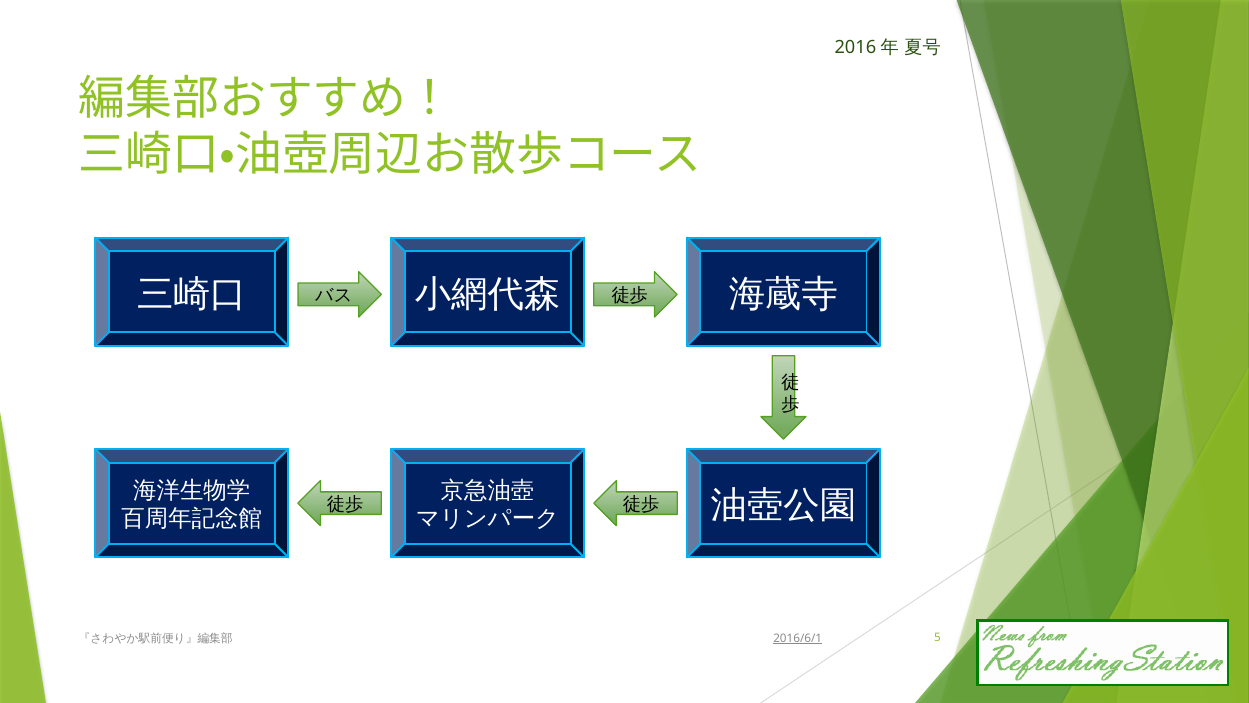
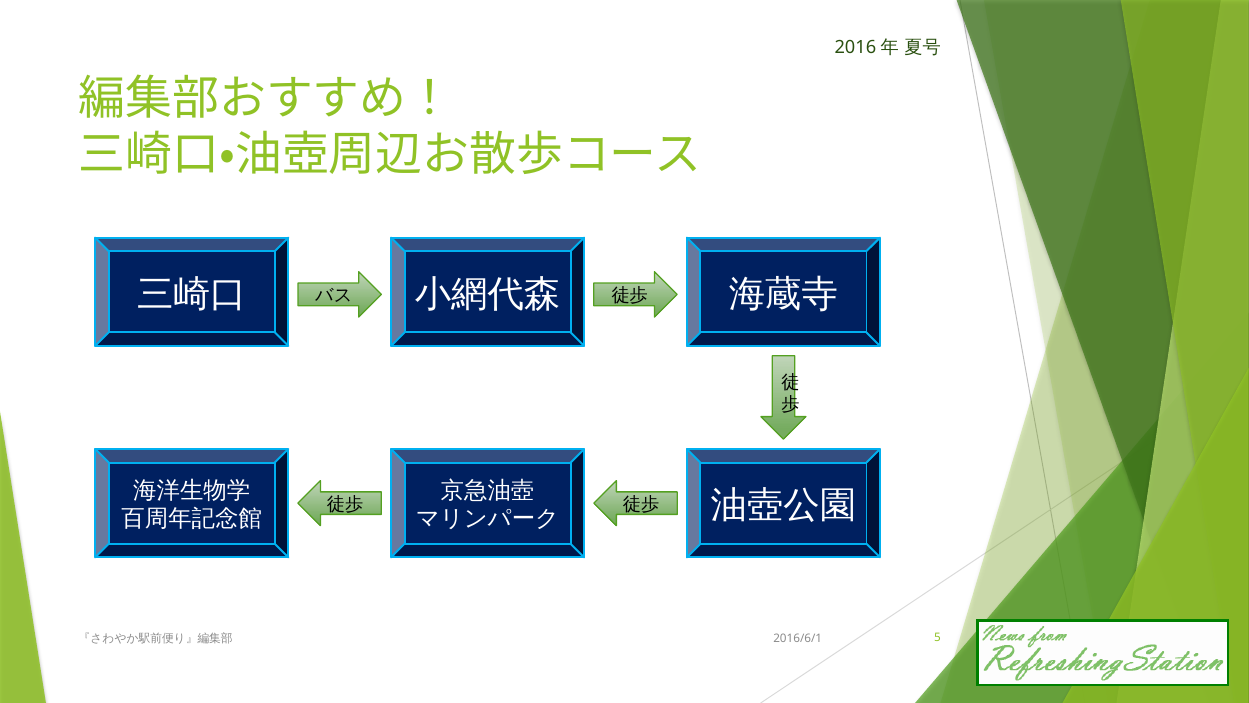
2016/6/1 underline: present -> none (798, 638)
